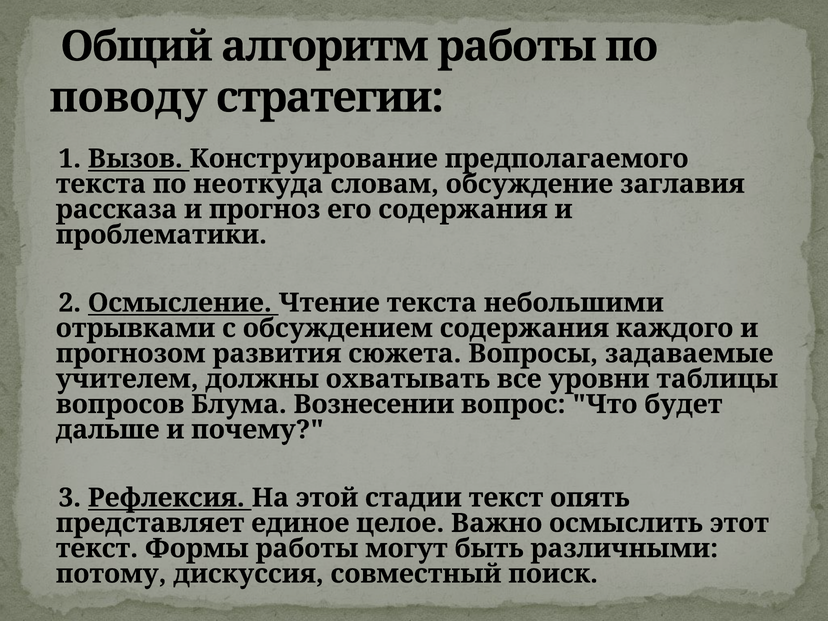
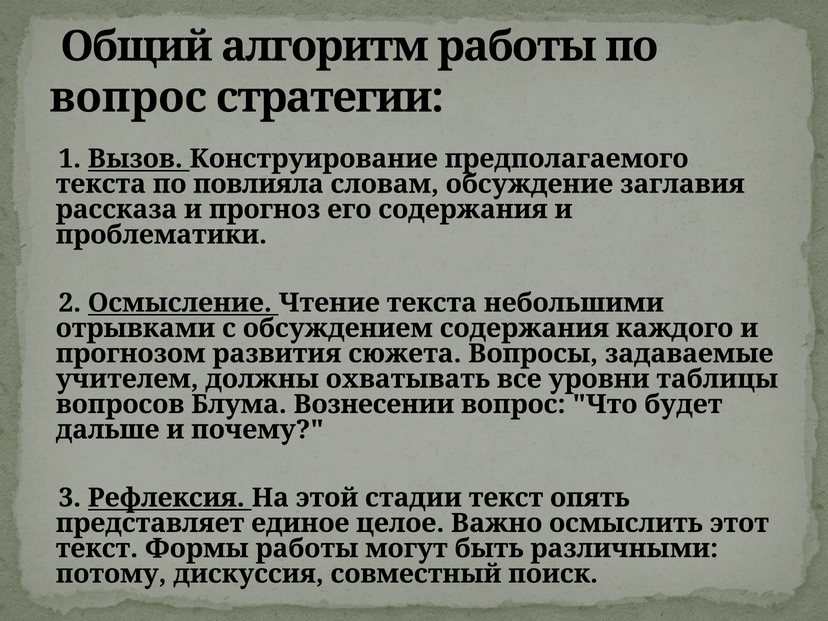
поводу: поводу -> вопрос (128, 98)
неоткуда: неоткуда -> повлияла (259, 184)
